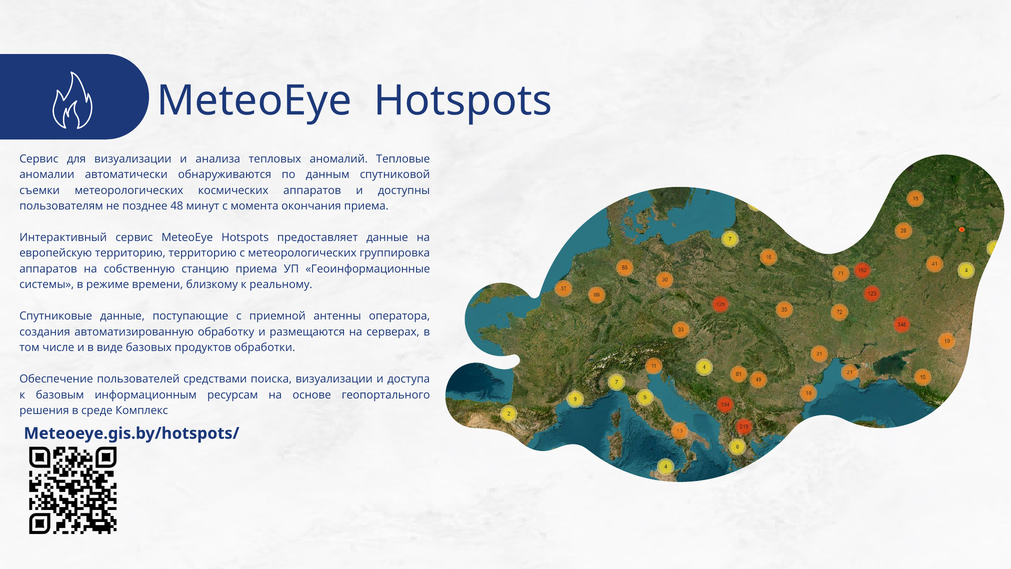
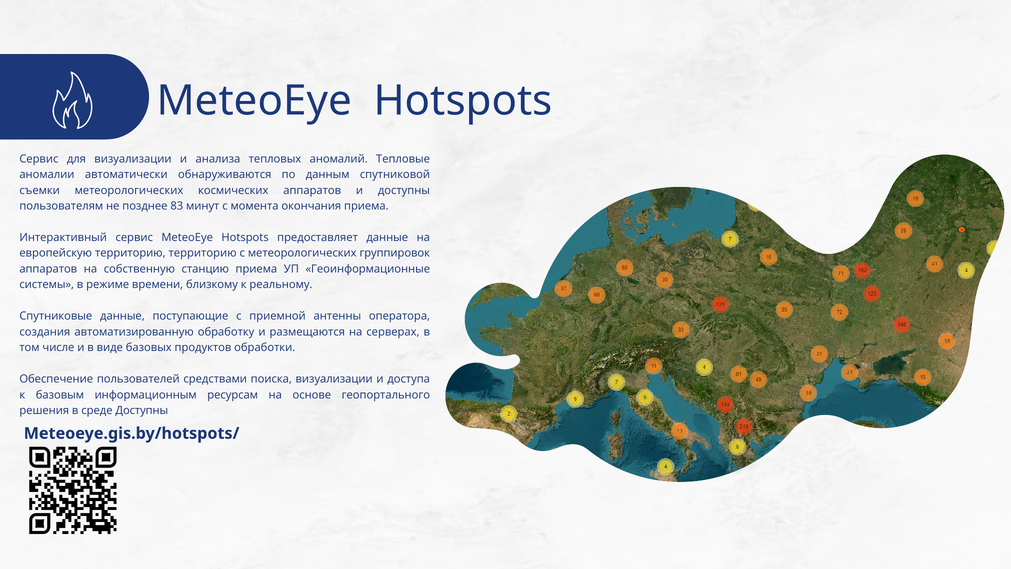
48: 48 -> 83 (177, 206)
группировка: группировка -> группировок (395, 253)
среде Комплекс: Комплекс -> Доступны (142, 410)
